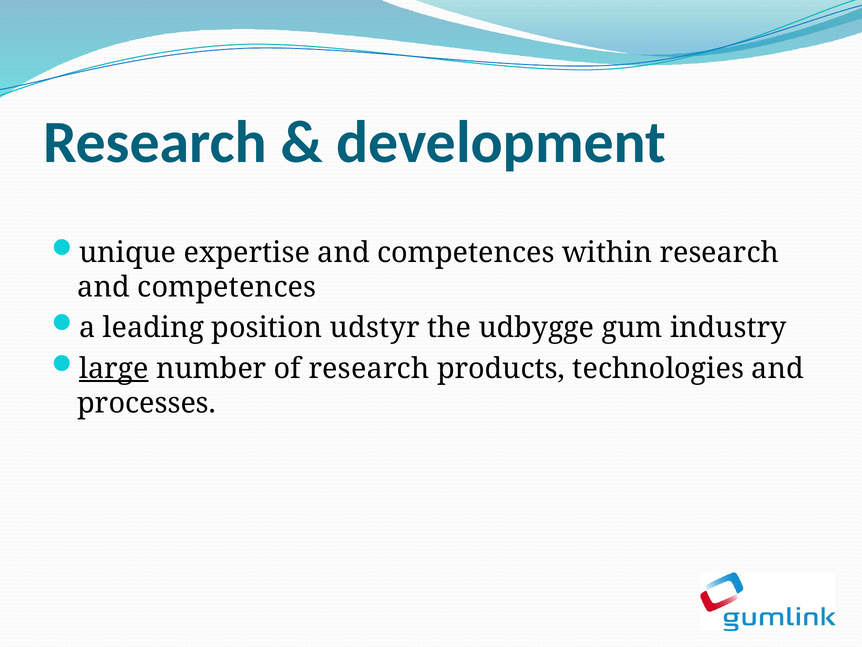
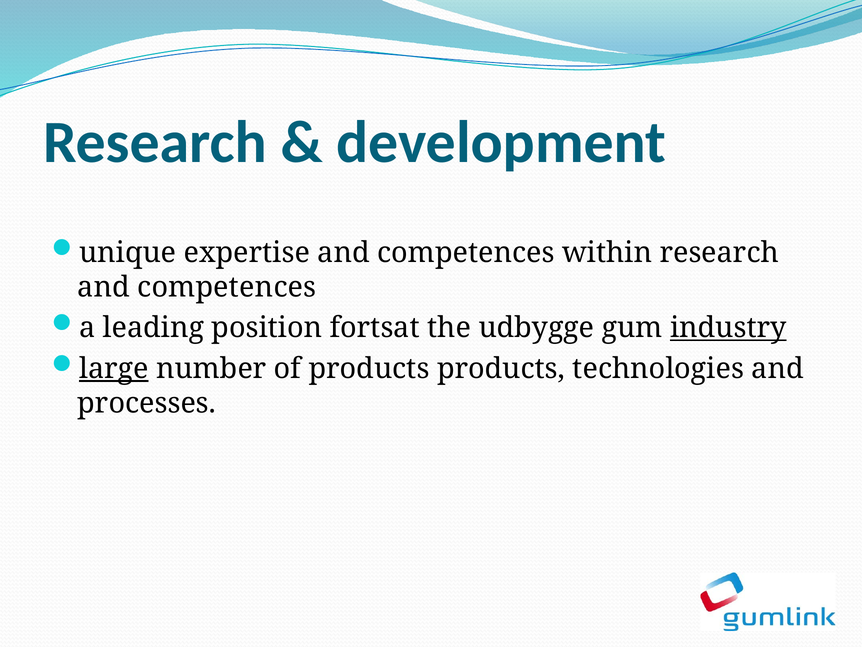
udstyr: udstyr -> fortsat (375, 328)
industry underline: none -> present (728, 328)
of research: research -> products (369, 368)
